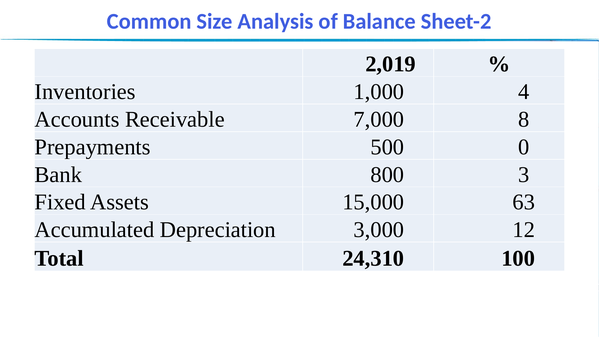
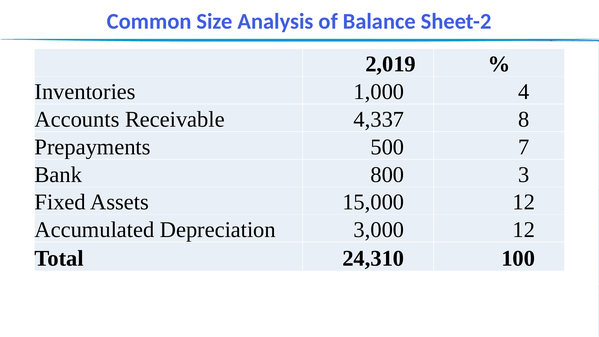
7,000: 7,000 -> 4,337 (379, 119)
0: 0 -> 7 (524, 147)
15,000 63: 63 -> 12 (524, 202)
